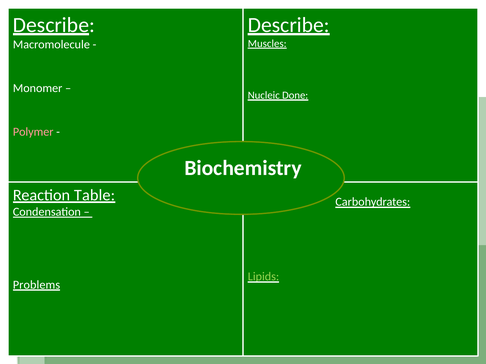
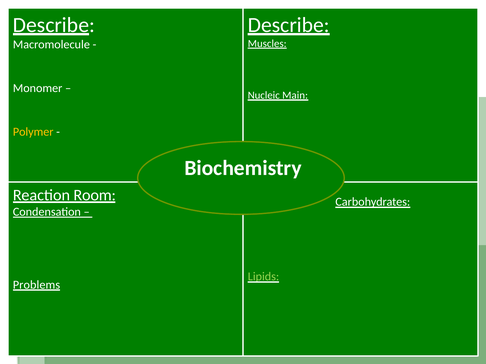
Done: Done -> Main (295, 95)
Polymer colour: pink -> yellow (33, 132)
Table: Table -> Room (95, 195)
